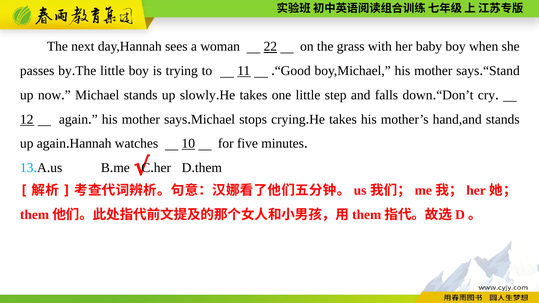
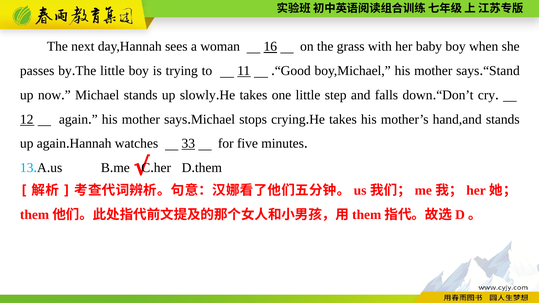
22: 22 -> 16 (270, 47)
10: 10 -> 33 (188, 144)
